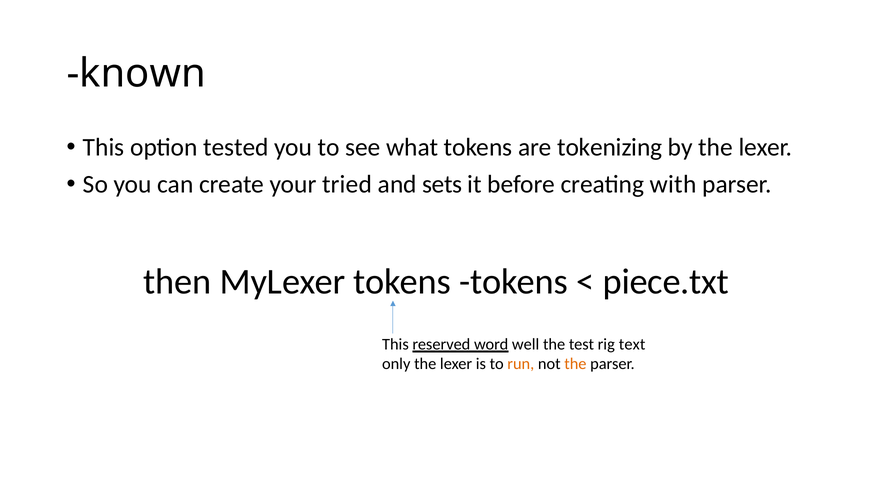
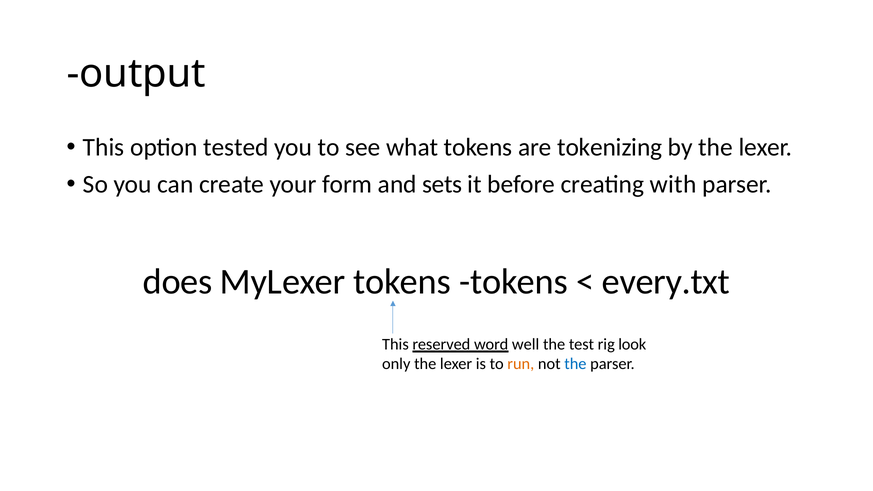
known: known -> output (136, 73)
tried: tried -> form (347, 184)
then: then -> does (178, 282)
piece.txt: piece.txt -> every.txt (666, 282)
text: text -> look (632, 344)
the colour: orange -> blue (575, 364)
